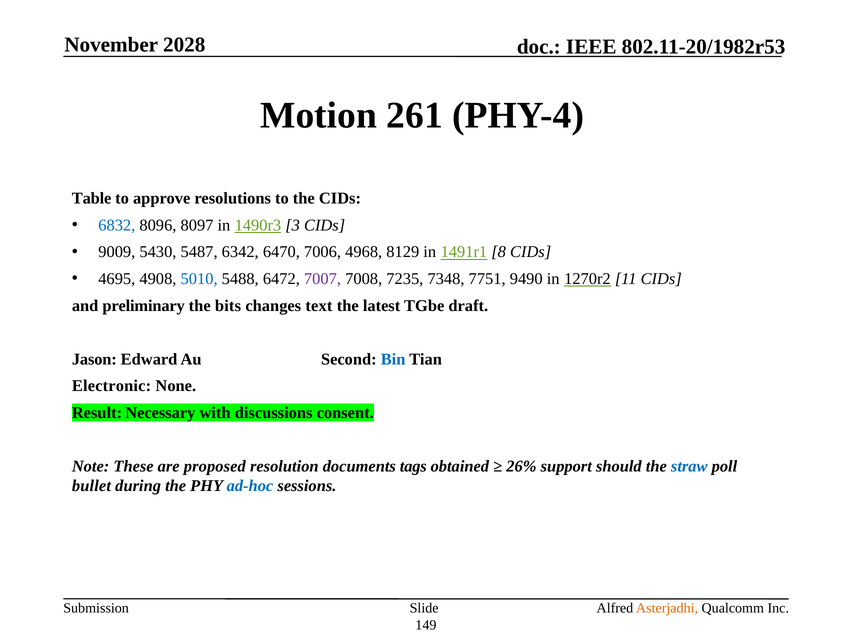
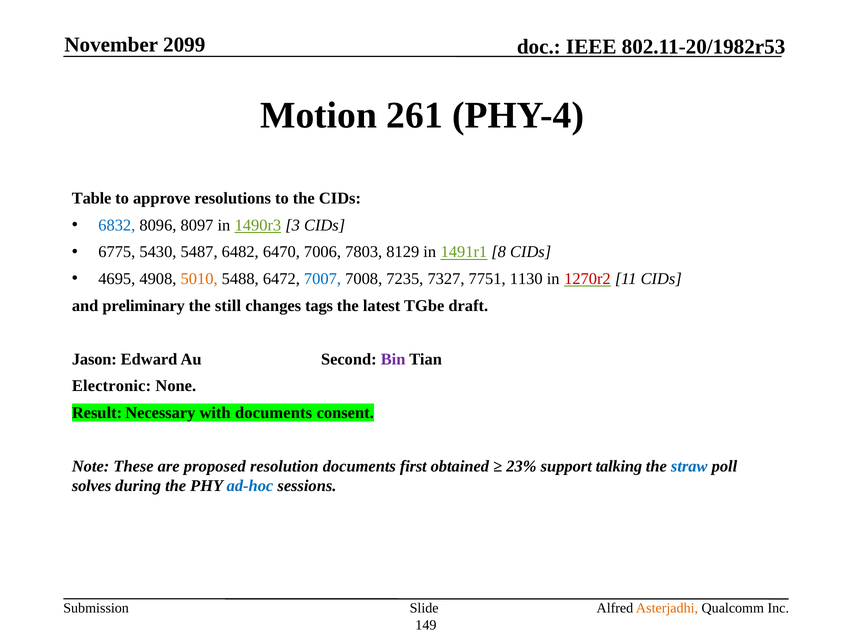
2028: 2028 -> 2099 (184, 45)
9009: 9009 -> 6775 (117, 252)
6342: 6342 -> 6482 (240, 252)
4968: 4968 -> 7803 (364, 252)
5010 colour: blue -> orange (199, 279)
7007 colour: purple -> blue (323, 279)
7348: 7348 -> 7327 (446, 279)
9490: 9490 -> 1130 (526, 279)
1270r2 colour: black -> red (587, 279)
bits: bits -> still (228, 305)
text: text -> tags (319, 305)
Bin colour: blue -> purple (393, 359)
with discussions: discussions -> documents (274, 413)
tags: tags -> first (413, 466)
26%: 26% -> 23% (521, 466)
should: should -> talking (619, 466)
bullet: bullet -> solves (92, 486)
